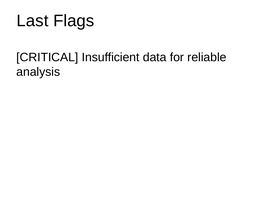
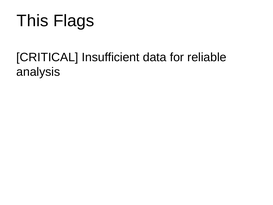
Last: Last -> This (32, 21)
